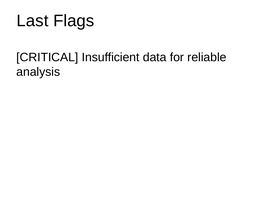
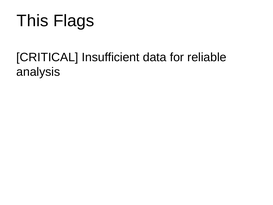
Last: Last -> This (32, 21)
